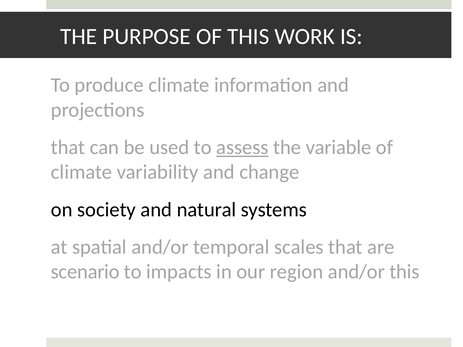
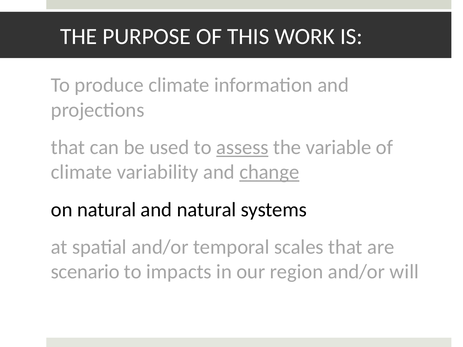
change underline: none -> present (269, 172)
on society: society -> natural (107, 210)
and/or this: this -> will (404, 272)
